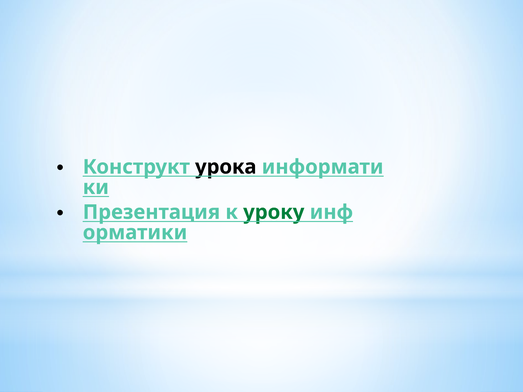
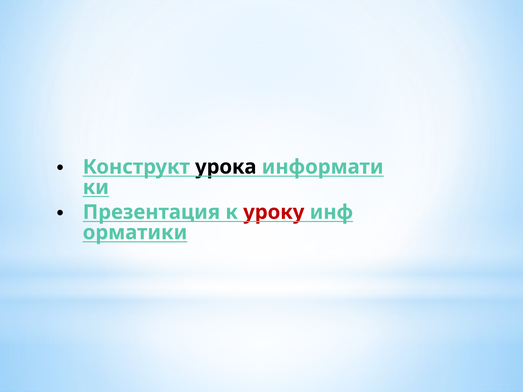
уроку colour: green -> red (274, 212)
